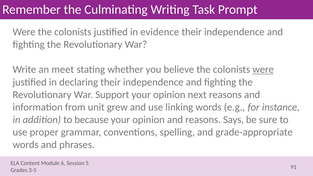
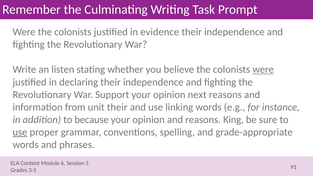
meet: meet -> listen (63, 70)
unit grew: grew -> their (117, 107)
Says: Says -> King (233, 120)
use underline: none -> present (20, 132)
